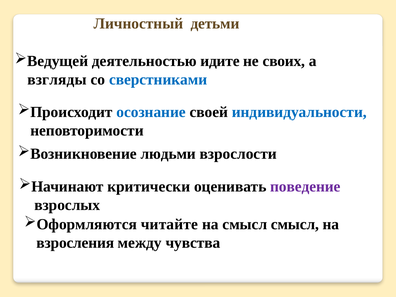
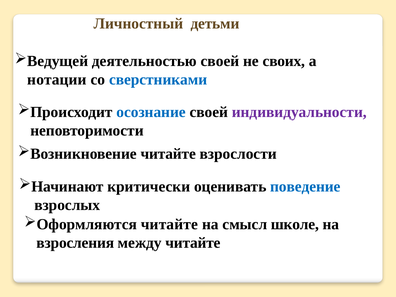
деятельностью идите: идите -> своей (220, 61)
взгляды: взгляды -> нотации (57, 79)
индивидуальности colour: blue -> purple (299, 112)
людьми: людьми -> читайте (168, 154)
поведение colour: purple -> blue (305, 187)
смысл смысл: смысл -> школе (295, 224)
между чувства: чувства -> читайте (193, 243)
